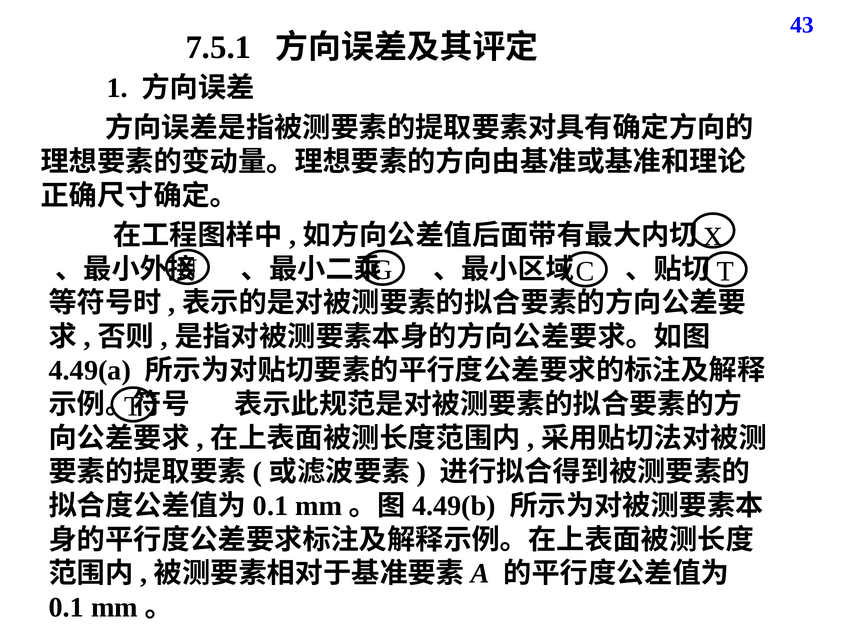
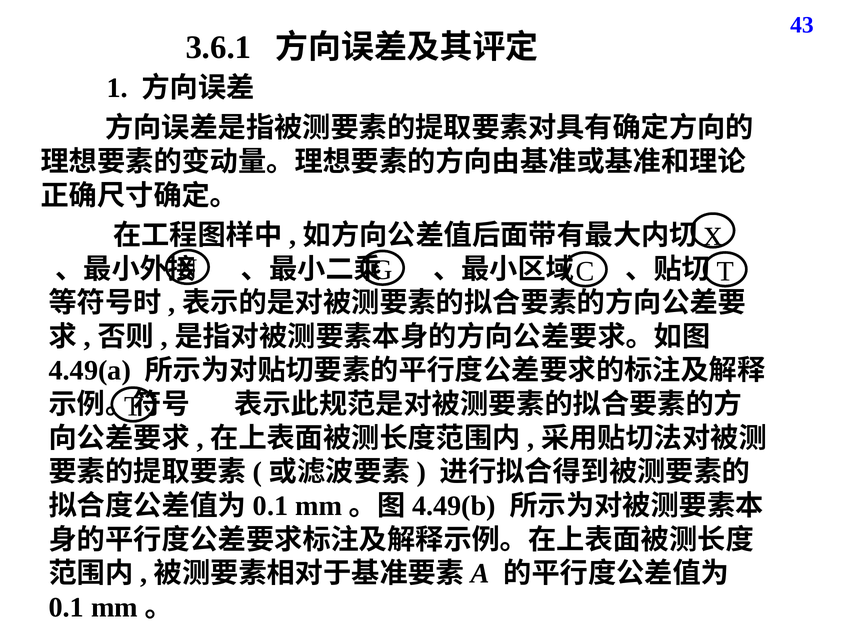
7.5.1: 7.5.1 -> 3.6.1 (218, 47)
